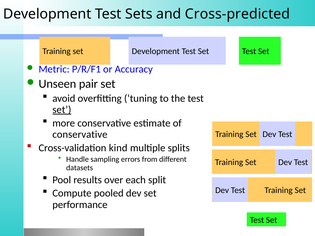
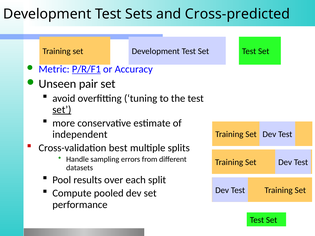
P/R/F1 underline: none -> present (86, 69)
conservative: conservative -> independent (80, 135)
kind: kind -> best (118, 148)
